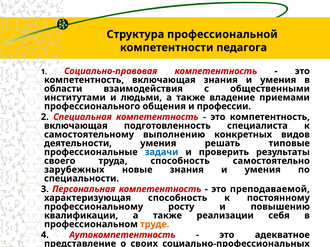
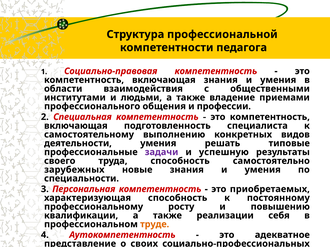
задачи colour: blue -> purple (162, 152)
проверить: проверить -> успешную (224, 152)
преподаваемой: преподаваемой -> приобретаемых (270, 189)
